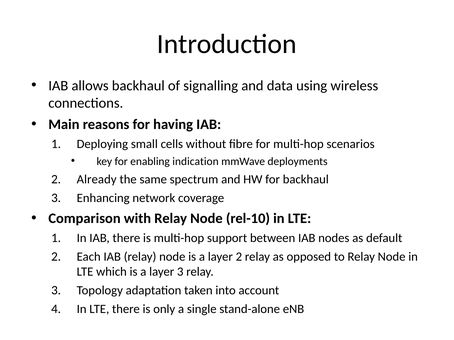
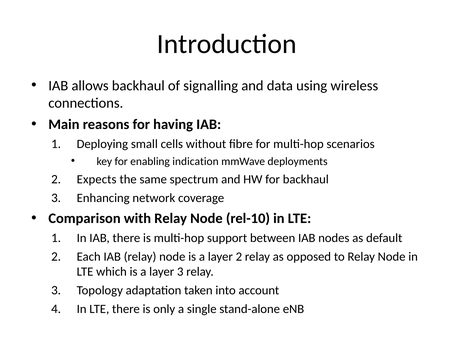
Already: Already -> Expects (97, 180)
